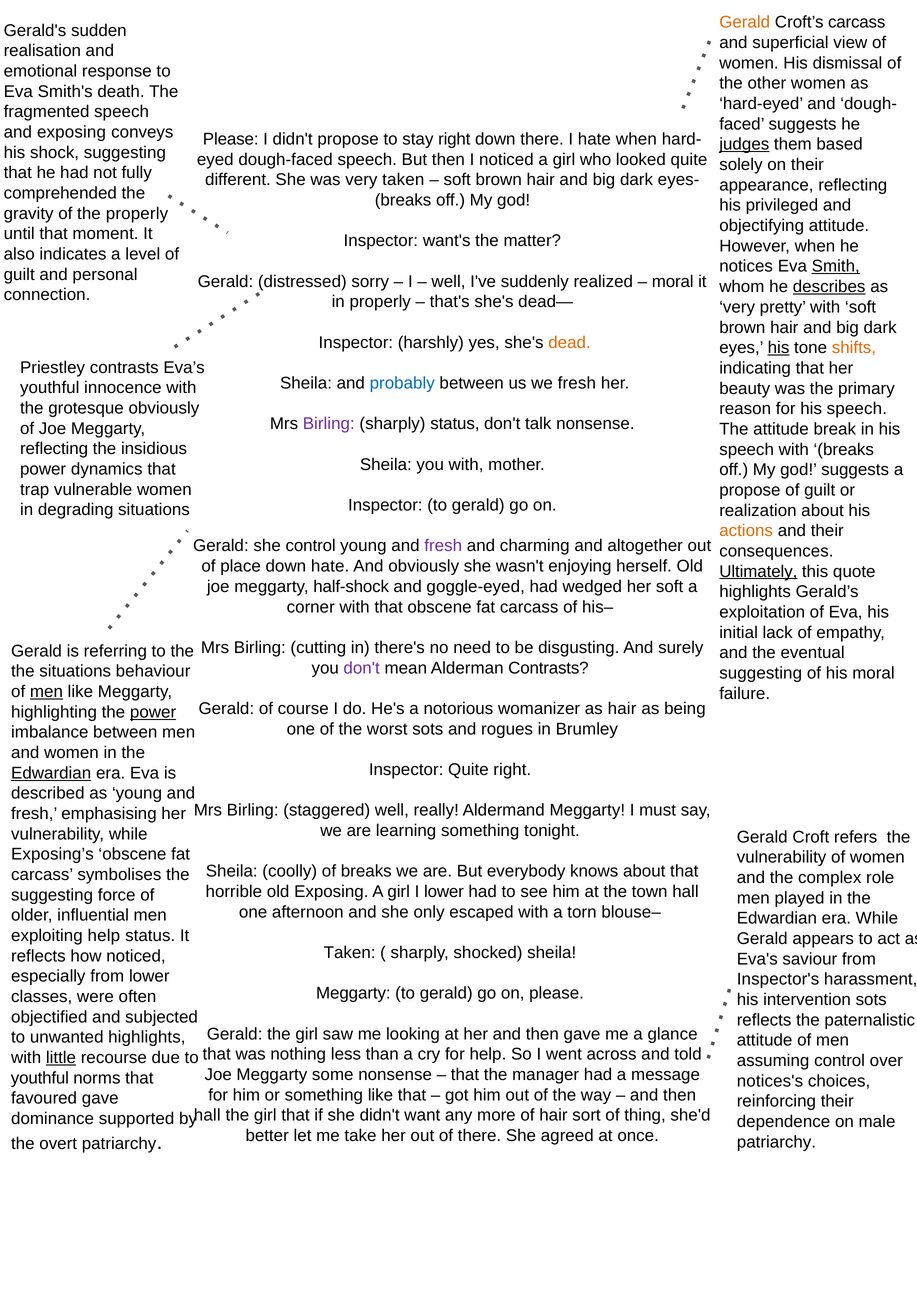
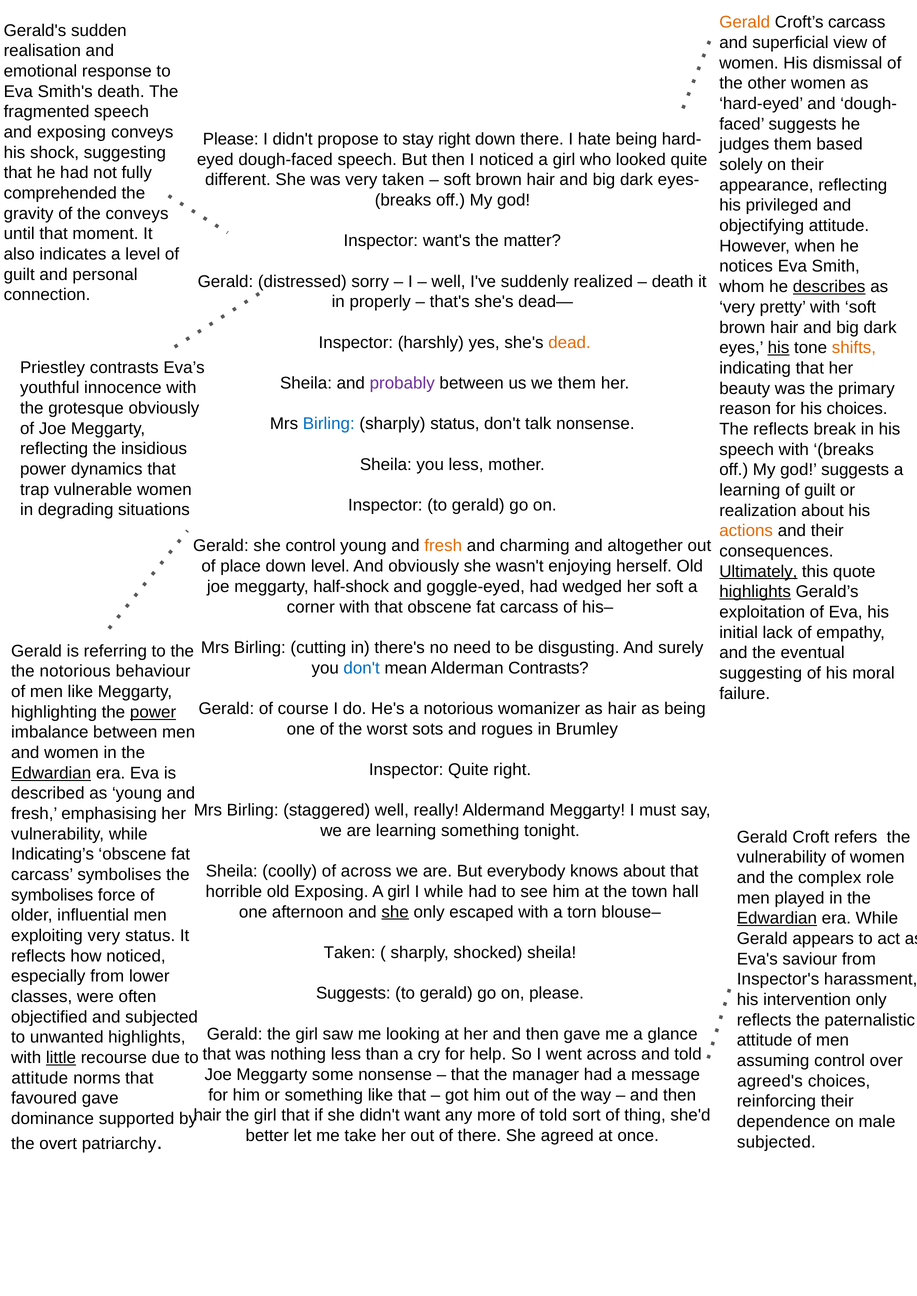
hate when: when -> being (636, 139)
judges underline: present -> none (744, 144)
the properly: properly -> conveys (137, 214)
Smith underline: present -> none (836, 267)
moral: moral -> death (673, 282)
probably colour: blue -> purple (402, 383)
we fresh: fresh -> them (577, 383)
for his speech: speech -> choices (857, 409)
Birling colour: purple -> blue (329, 424)
The attitude: attitude -> reflects (781, 429)
you with: with -> less (466, 465)
propose: propose -> learning (750, 490)
fresh colour: purple -> orange (443, 546)
down hate: hate -> level (330, 567)
highlights underline: none -> present (755, 592)
don't colour: purple -> blue (362, 668)
the situations: situations -> notorious (75, 672)
men underline: present -> none (46, 692)
Exposing’s: Exposing’s -> Indicating’s (53, 855)
of breaks: breaks -> across (366, 872)
I lower: lower -> while (444, 892)
suggesting: suggesting -> symbolises (52, 896)
she underline: none -> present (395, 913)
Edwardian underline: none -> present (777, 919)
exploiting help: help -> very (104, 936)
Meggarty: Meggarty -> Suggests (353, 994)
intervention sots: sots -> only (871, 1000)
youthful: youthful -> attitude (40, 1079)
notices's: notices's -> agreed's (770, 1082)
hall: hall -> hair (207, 1116)
of hair: hair -> told (553, 1116)
patriarchy: patriarchy -> subjected (776, 1143)
